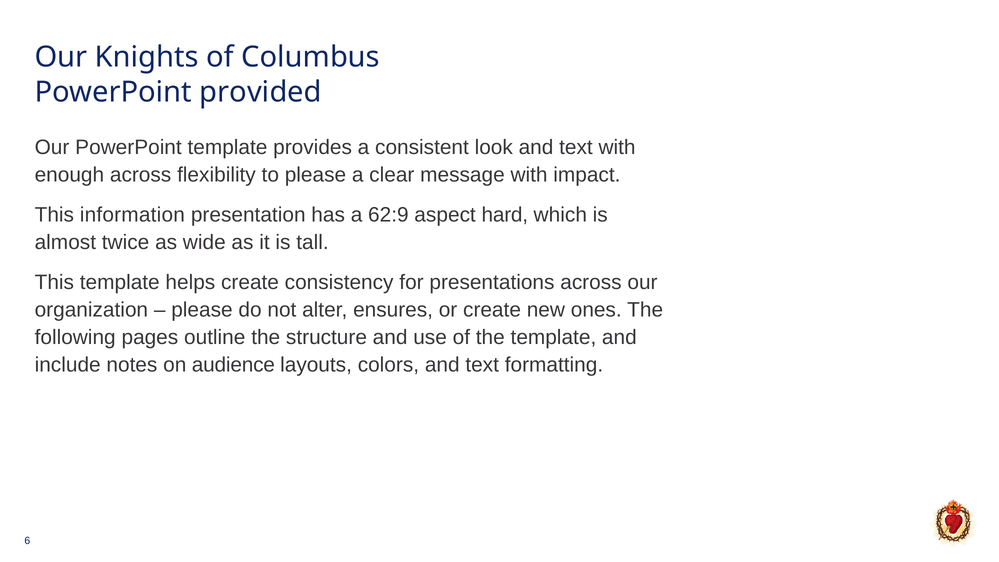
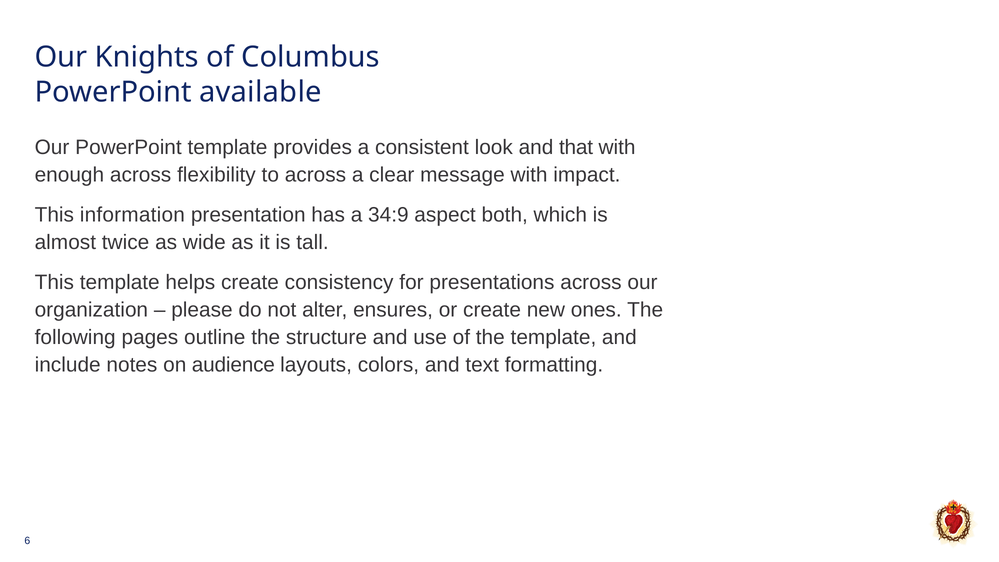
provided: provided -> available (261, 92)
look and text: text -> that (576, 148)
to please: please -> across (315, 175)
62:9: 62:9 -> 34:9 (388, 215)
hard: hard -> both (505, 215)
